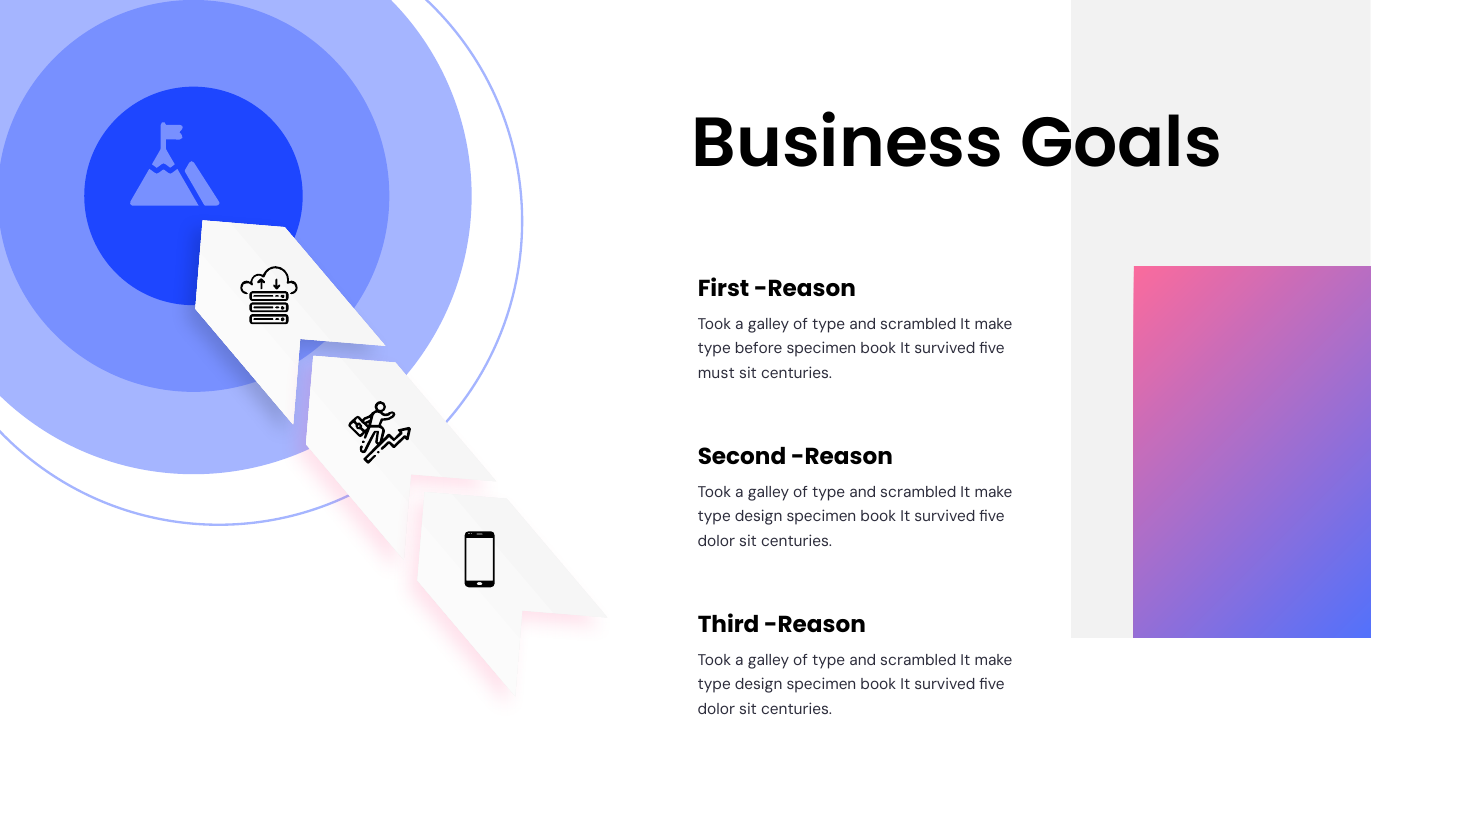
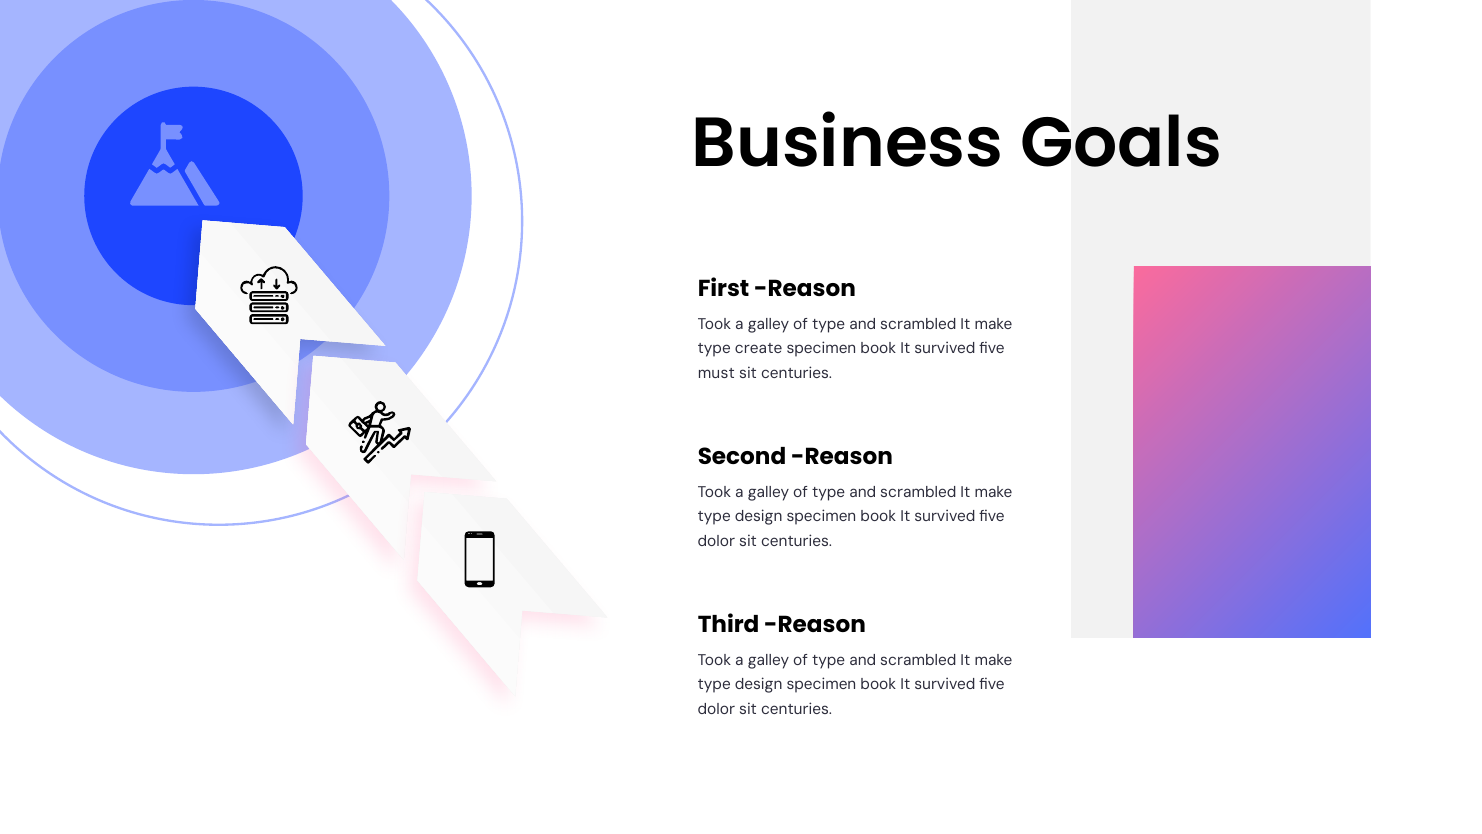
before: before -> create (759, 349)
